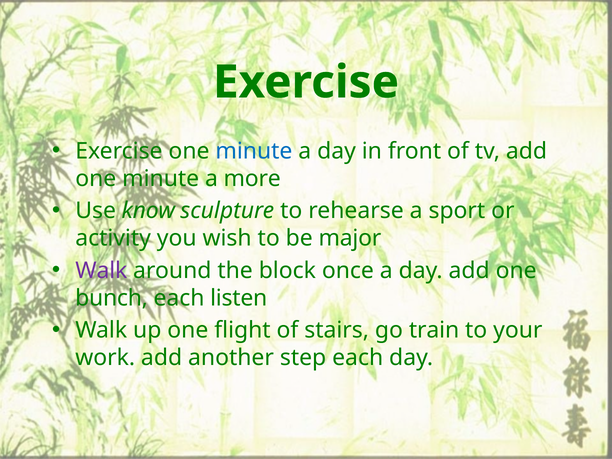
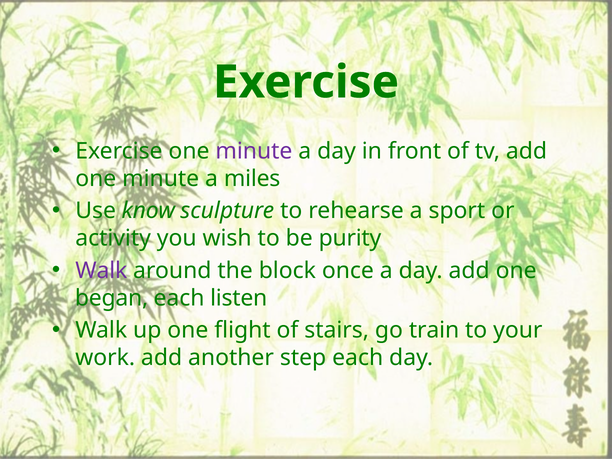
minute colour: blue -> purple (254, 151)
more: more -> miles (252, 179)
major: major -> purity (350, 238)
bunch: bunch -> began (112, 298)
